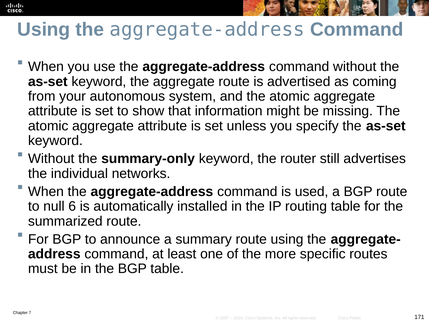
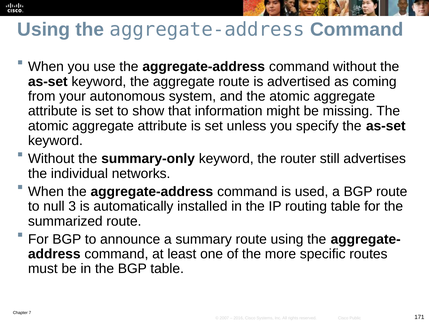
6: 6 -> 3 (72, 206)
